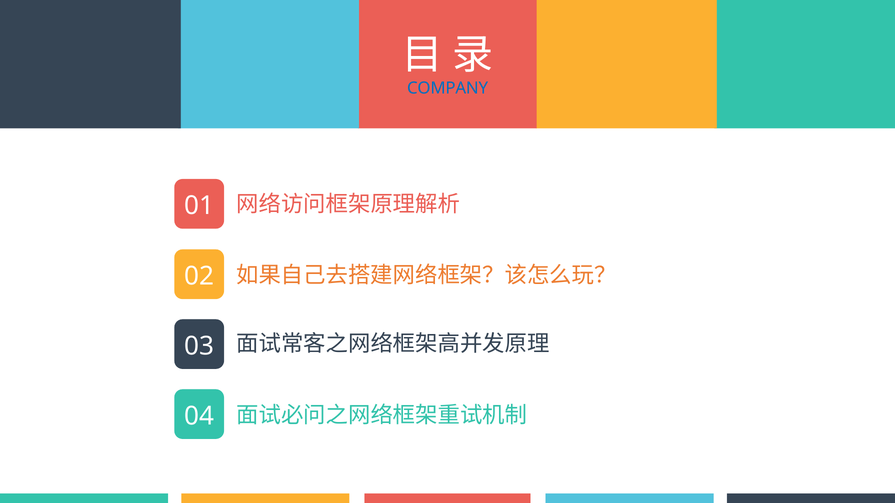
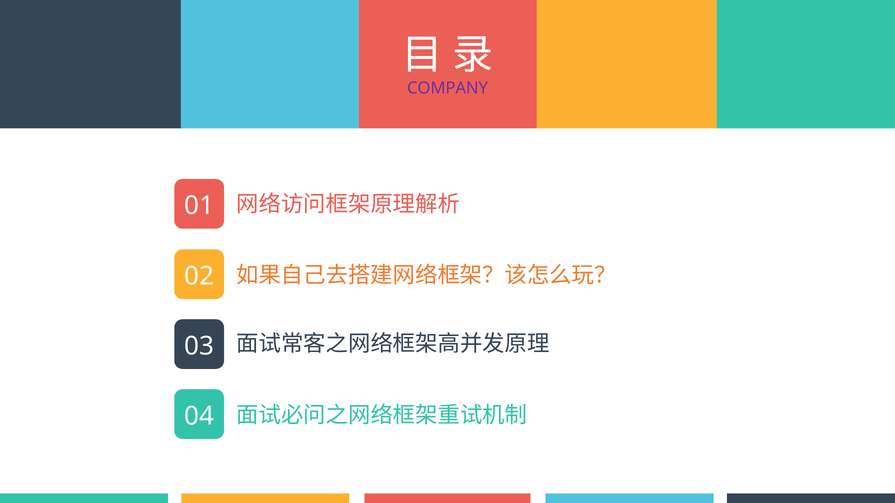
COMPANY colour: blue -> purple (448, 88)
